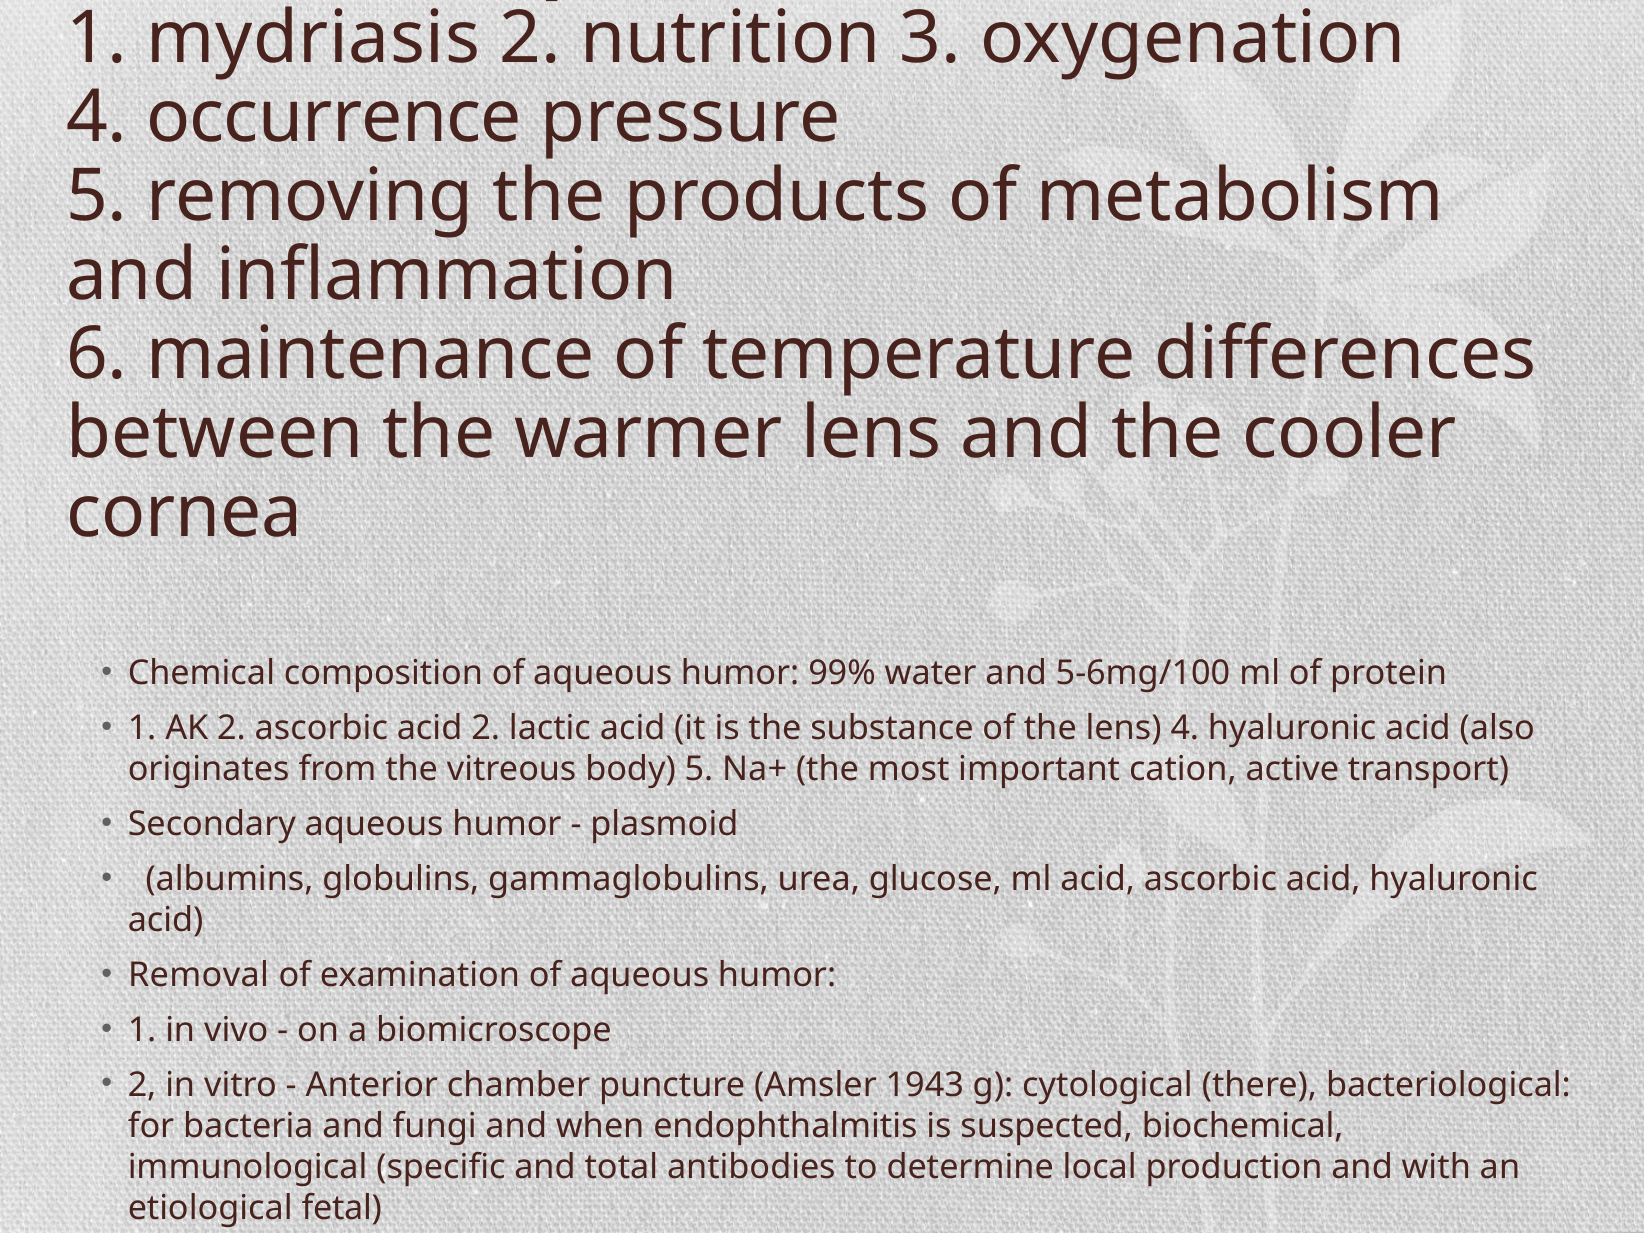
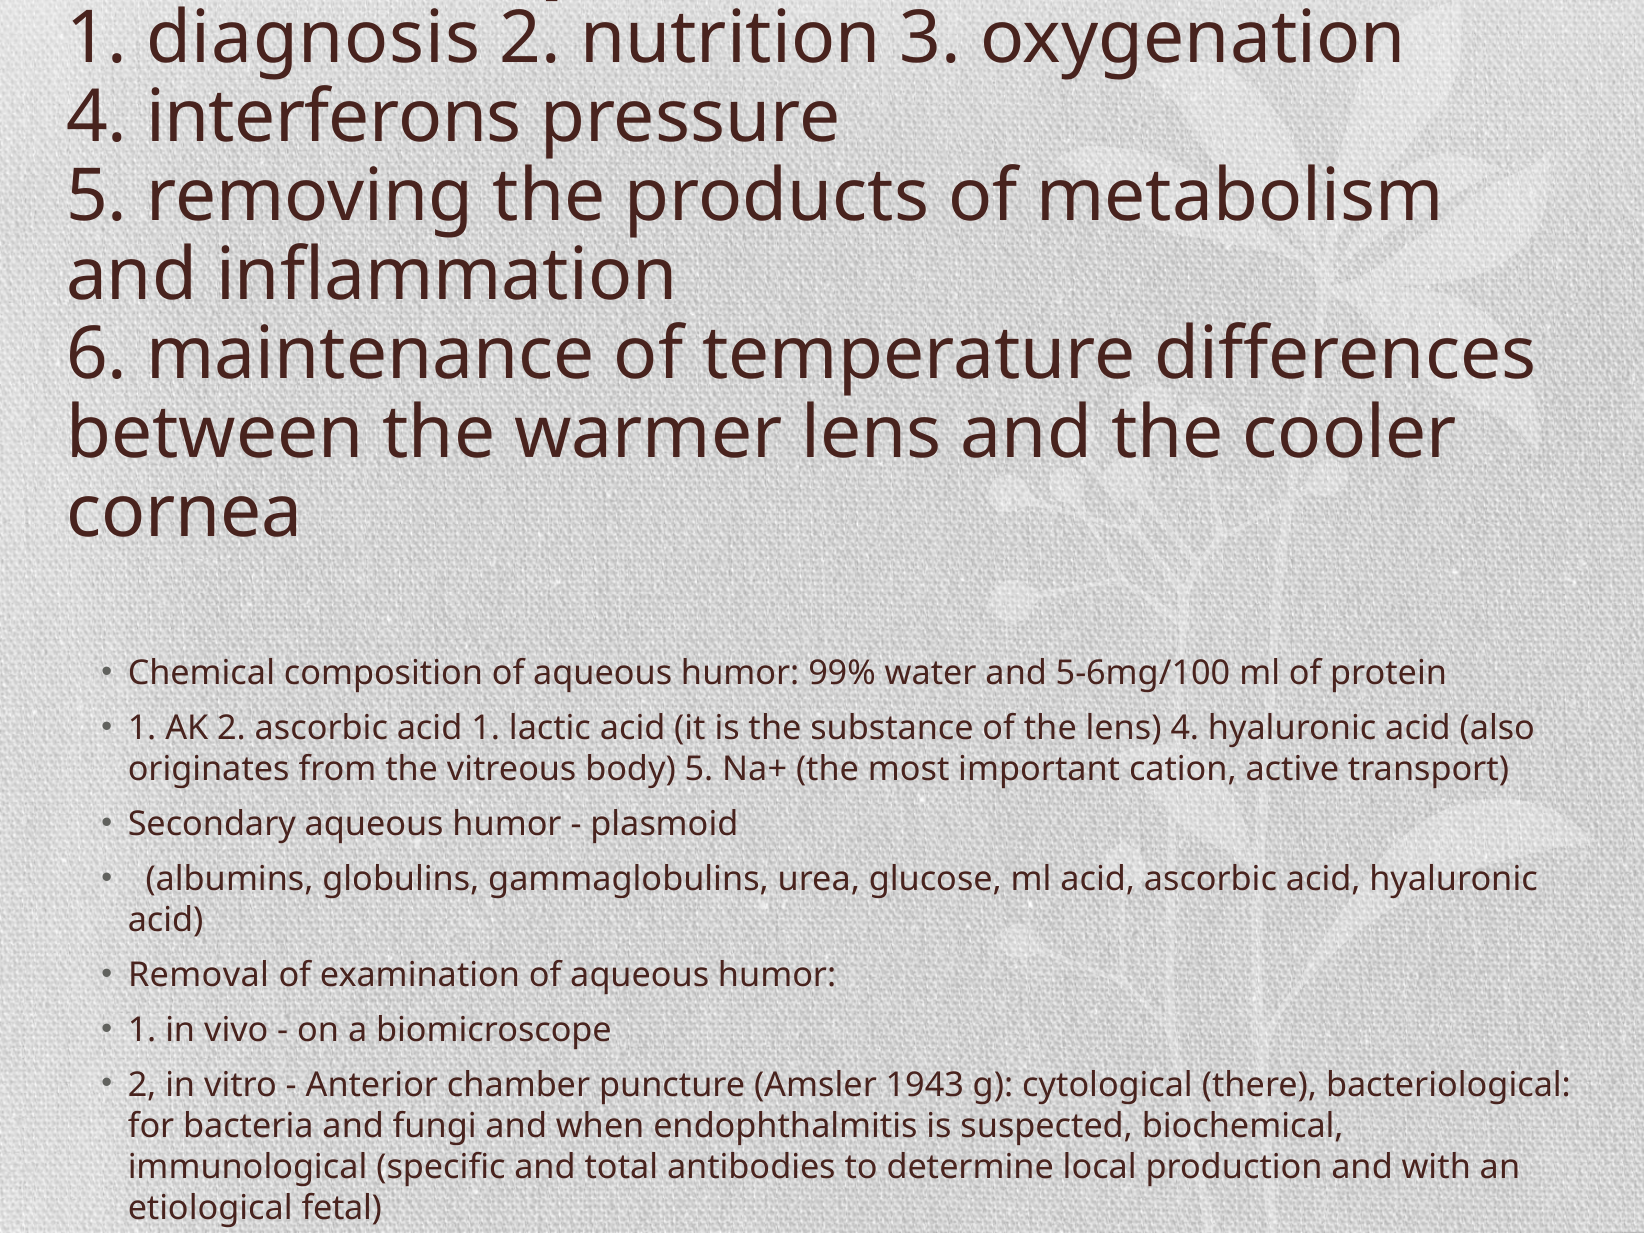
mydriasis: mydriasis -> diagnosis (313, 38)
occurrence: occurrence -> interferons (334, 117)
acid 2: 2 -> 1 (486, 728)
